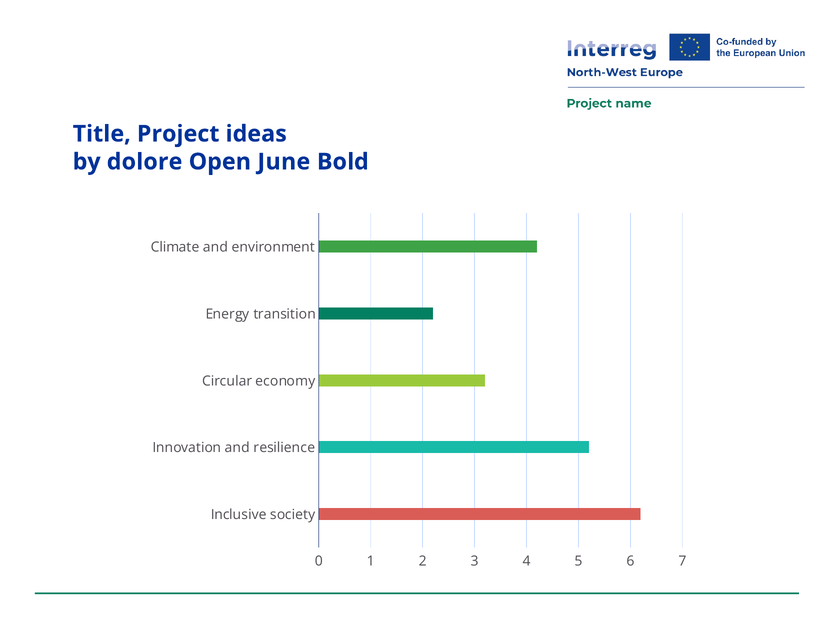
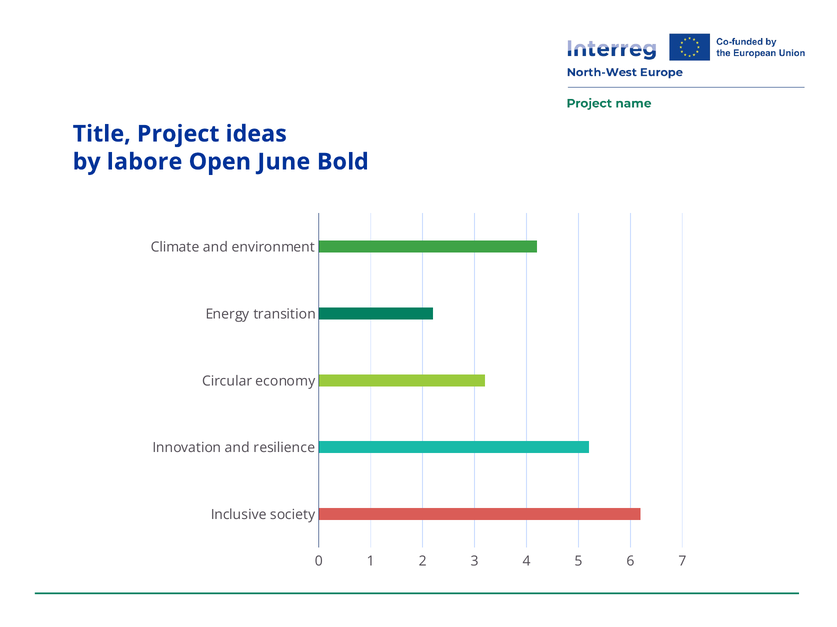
dolore: dolore -> labore (145, 162)
